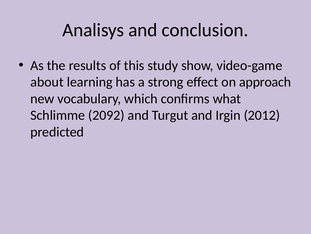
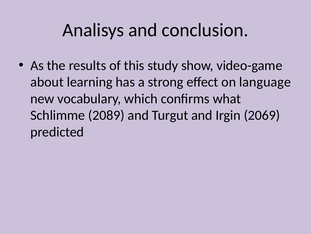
approach: approach -> language (265, 82)
2092: 2092 -> 2089 (106, 115)
2012: 2012 -> 2069 (262, 115)
